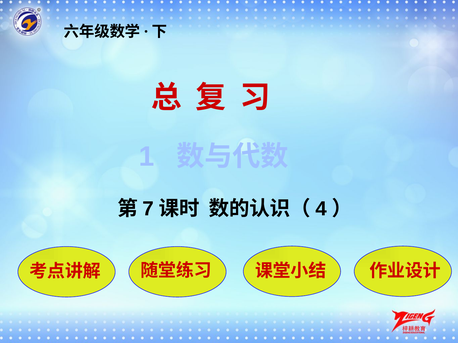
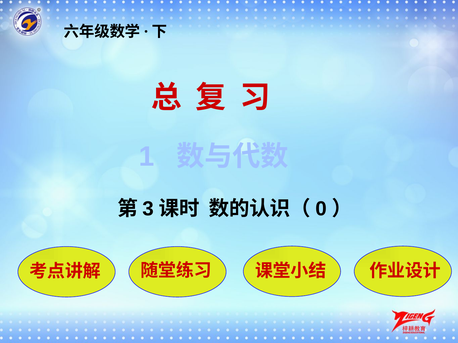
7: 7 -> 3 (148, 209)
4: 4 -> 0 (321, 209)
